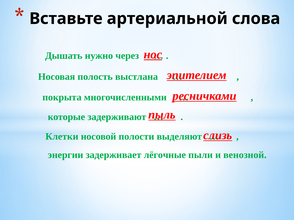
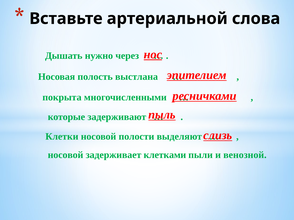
энергии: энергии -> носовой (66, 155)
лёгочные: лёгочные -> клетками (165, 155)
